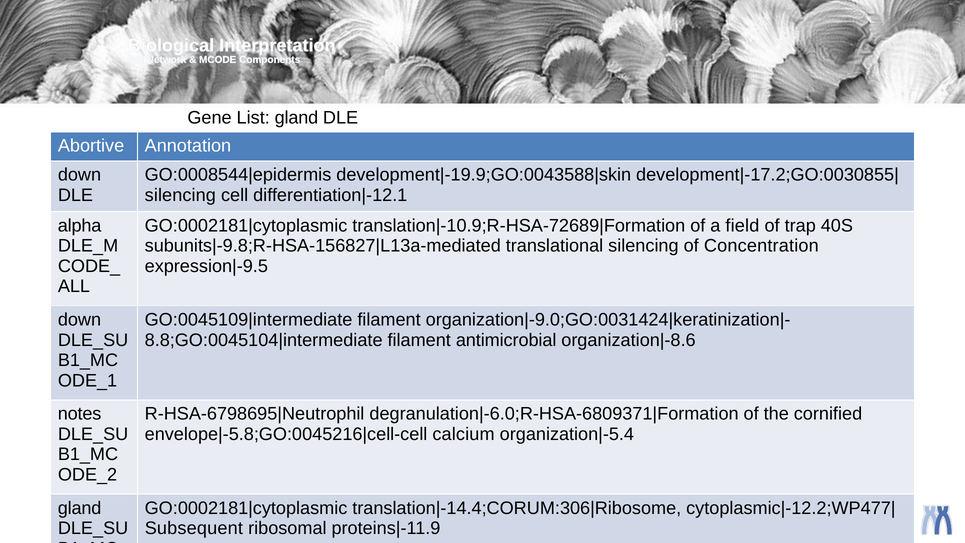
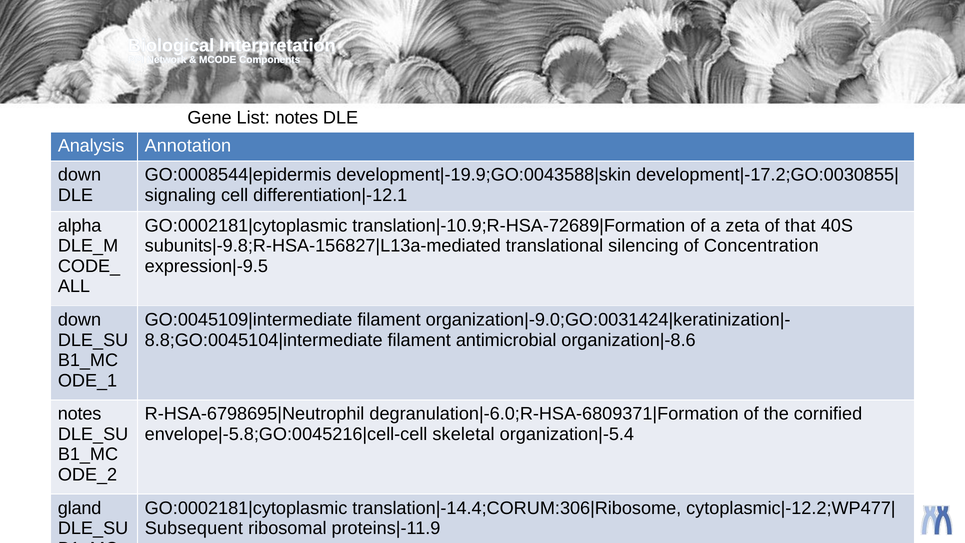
List gland: gland -> notes (296, 118)
Abortive: Abortive -> Analysis (91, 146)
silencing: silencing -> signaling (180, 195)
field: field -> zeta (743, 226)
trap: trap -> that (800, 226)
calcium: calcium -> skeletal (464, 434)
